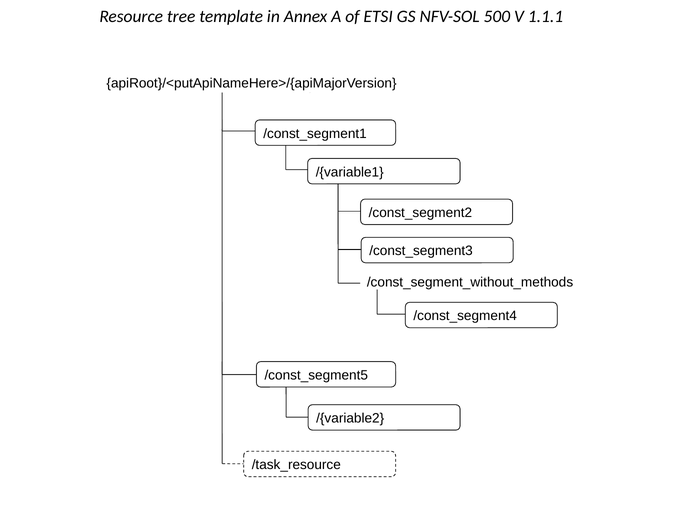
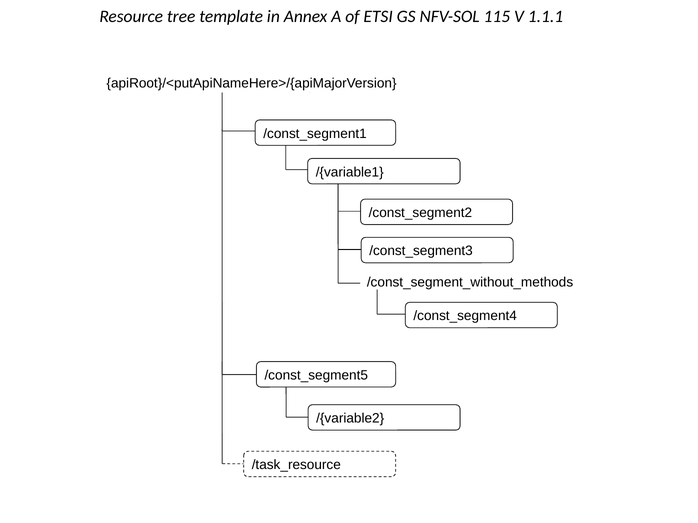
500: 500 -> 115 (497, 16)
